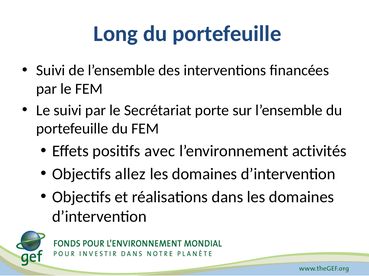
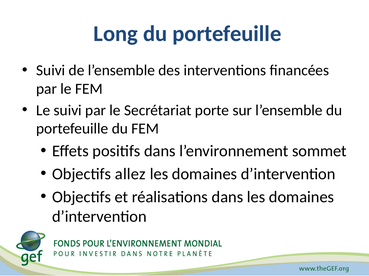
positifs avec: avec -> dans (160, 151)
activités: activités -> sommet (319, 151)
